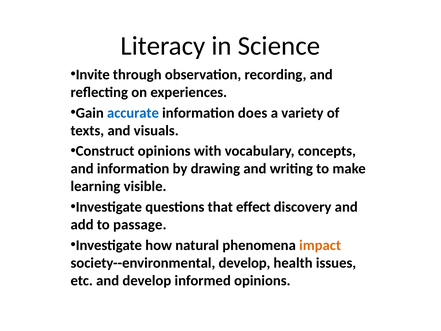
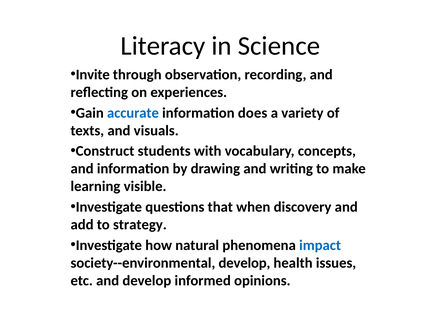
Construct opinions: opinions -> students (164, 151)
effect: effect -> when (253, 207)
passage: passage -> strategy (140, 224)
impact colour: orange -> blue (320, 245)
